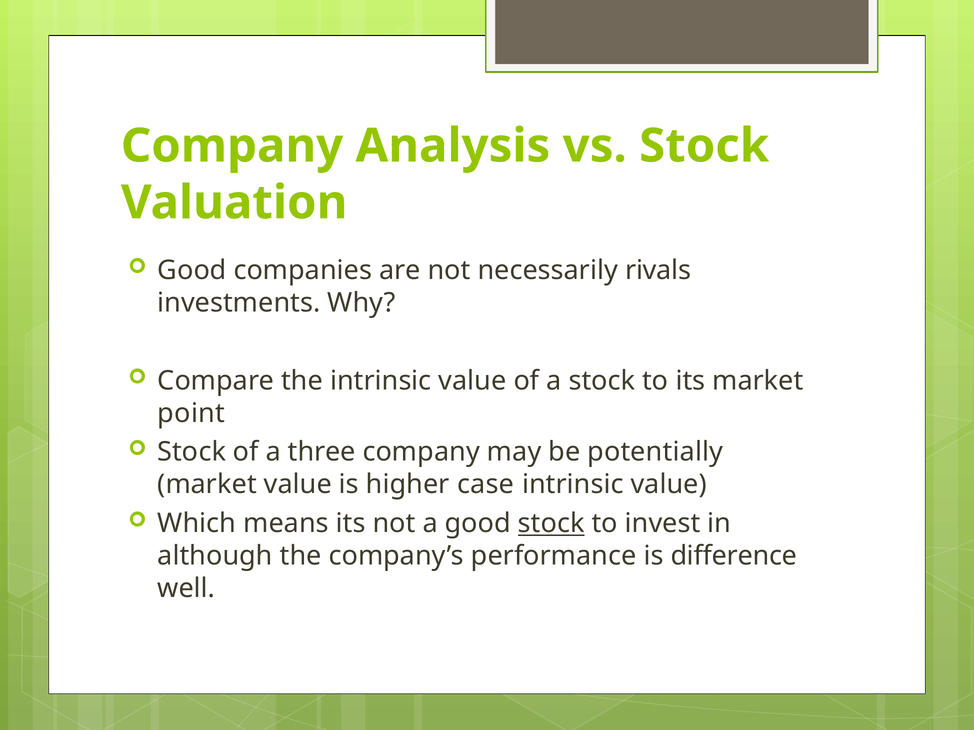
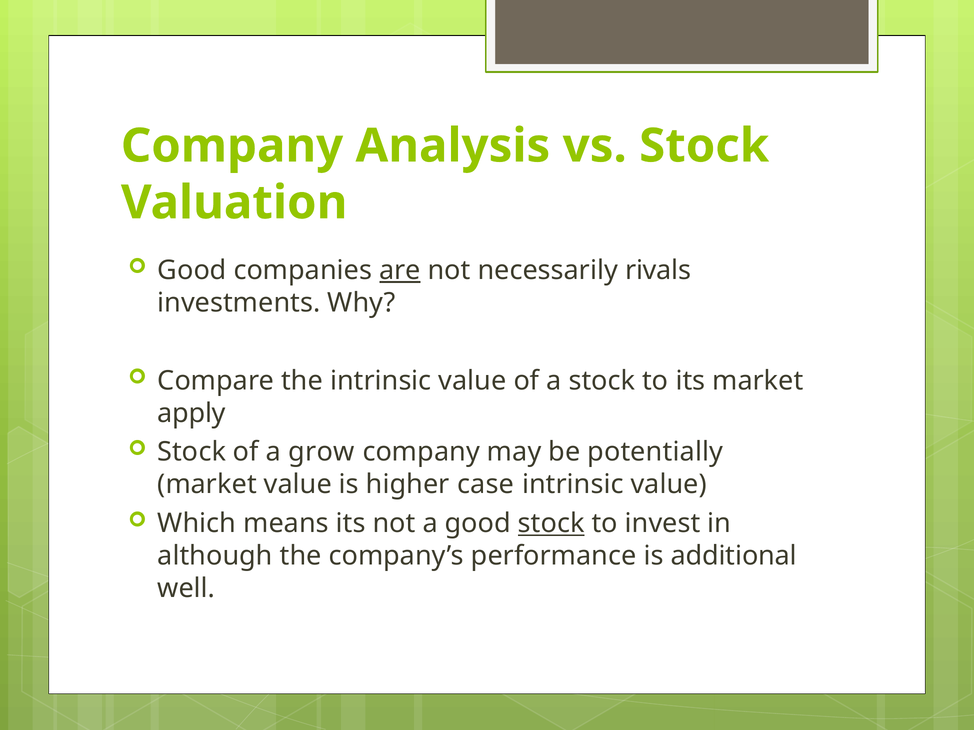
are underline: none -> present (400, 271)
point: point -> apply (192, 413)
three: three -> grow (322, 452)
difference: difference -> additional (734, 556)
